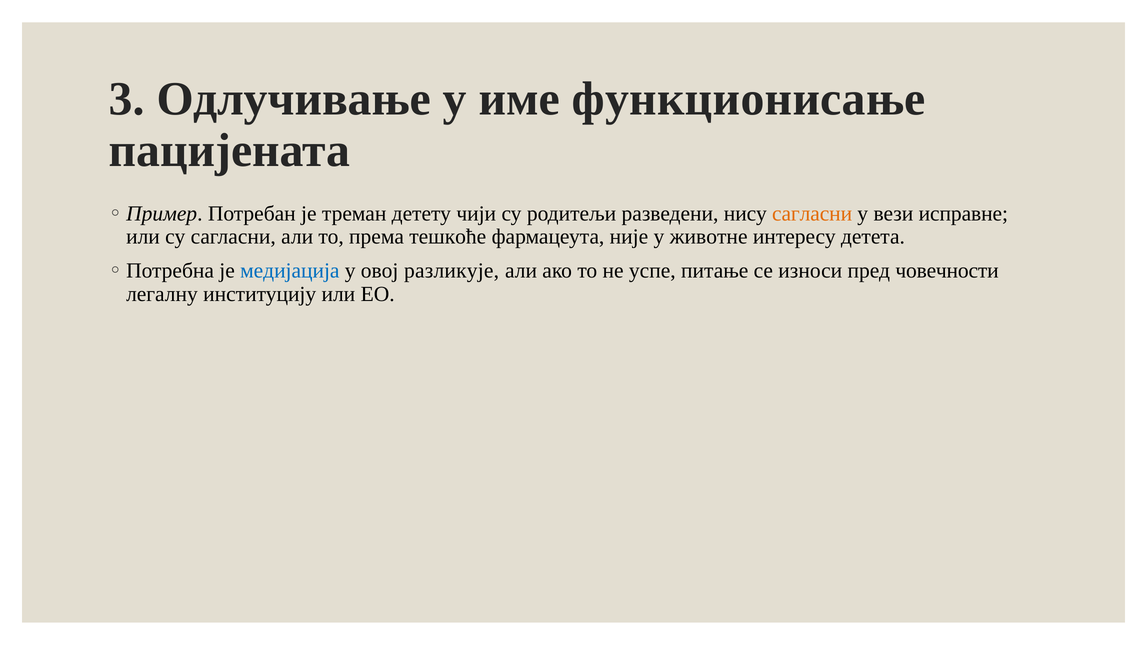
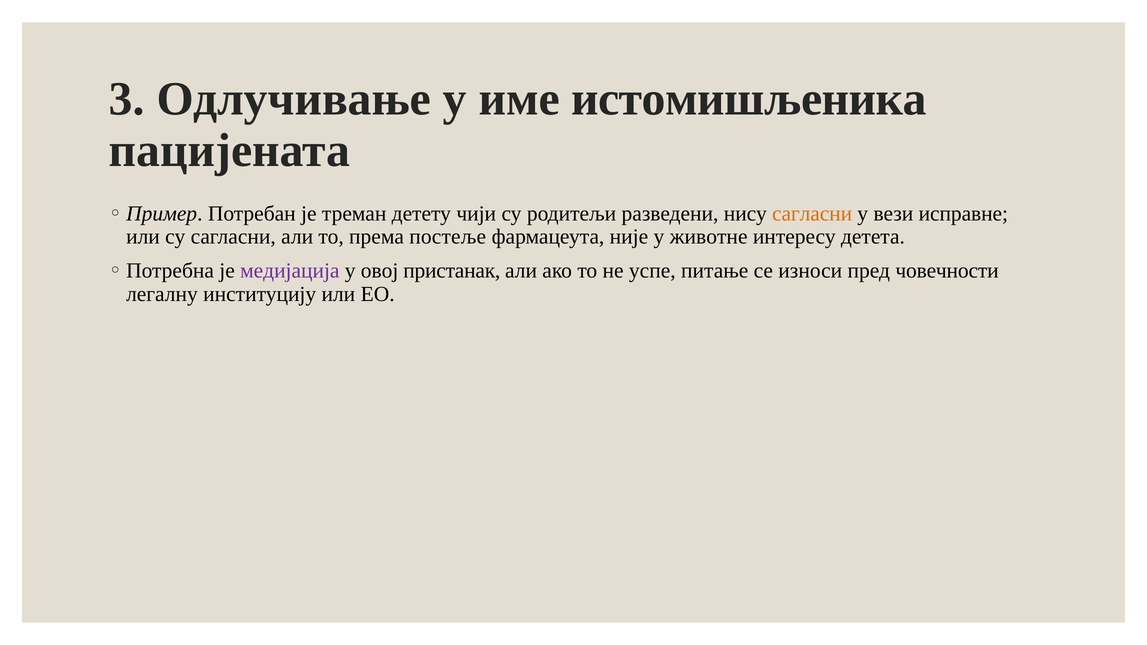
функционисање: функционисање -> истомишљеника (749, 99)
тешкоће: тешкоће -> постеље (448, 237)
медијација colour: blue -> purple (290, 271)
разликује: разликује -> пристанак (452, 271)
